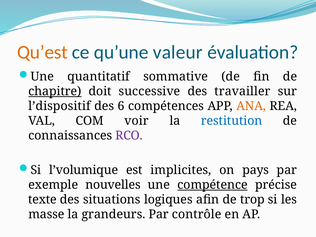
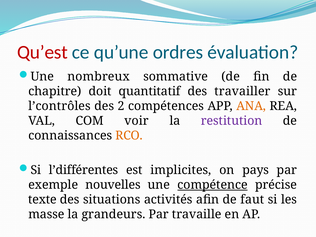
Qu’est colour: orange -> red (42, 52)
valeur: valeur -> ordres (178, 52)
quantitatif: quantitatif -> nombreux (99, 77)
chapitre underline: present -> none (55, 91)
successive: successive -> quantitatif (150, 91)
l’dispositif: l’dispositif -> l’contrôles (60, 106)
6: 6 -> 2 (121, 106)
restitution colour: blue -> purple (232, 121)
RCO colour: purple -> orange (129, 136)
l’volumique: l’volumique -> l’différentes (84, 170)
logiques: logiques -> activités (168, 200)
trop: trop -> faut (252, 200)
contrôle: contrôle -> travaille (197, 214)
